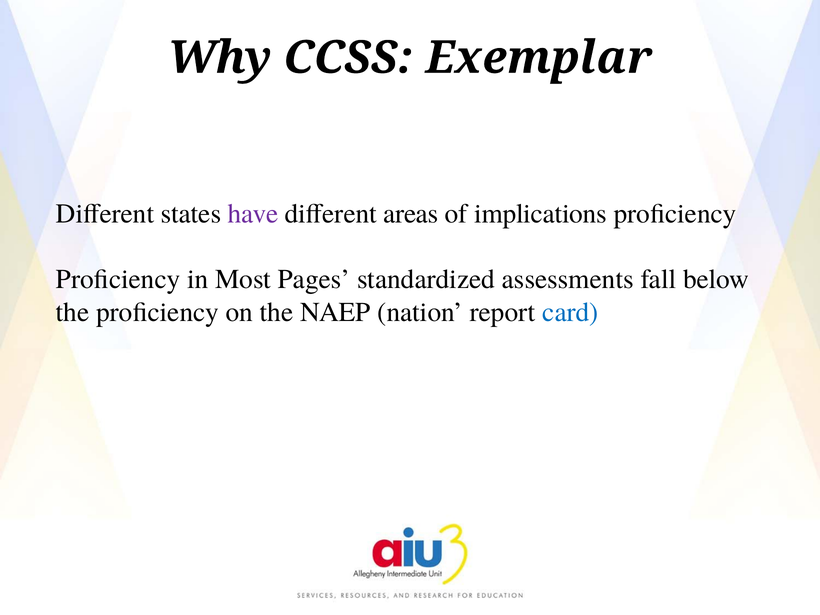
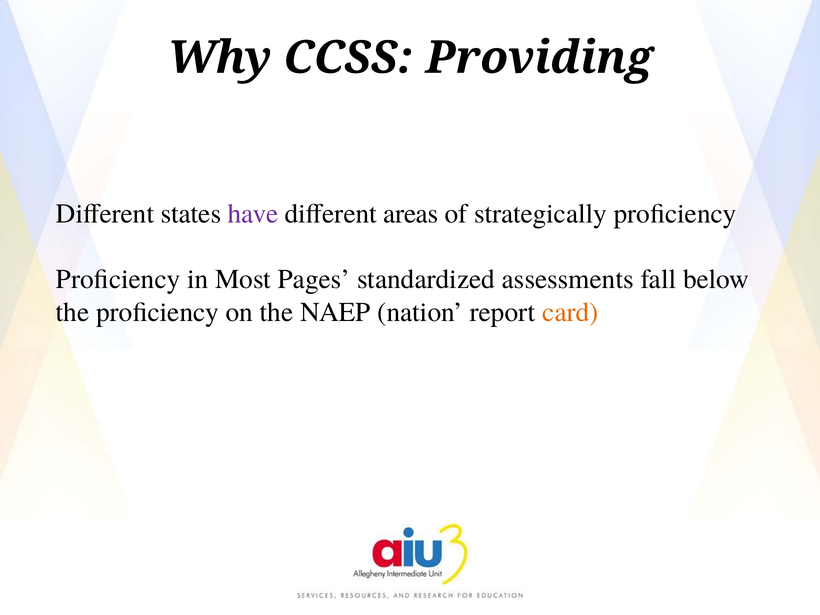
Exemplar: Exemplar -> Providing (539, 58)
implications: implications -> strategically (540, 214)
card colour: blue -> orange (570, 312)
